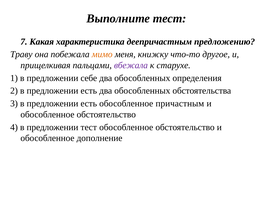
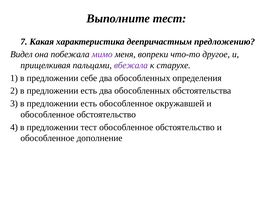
Траву: Траву -> Видел (21, 54)
мимо colour: orange -> purple (102, 54)
книжку: книжку -> вопреки (153, 54)
причастным: причастным -> окружавшей (180, 103)
